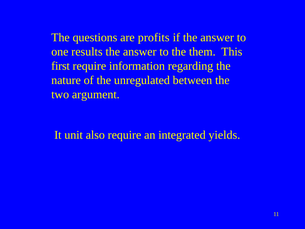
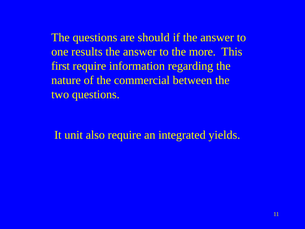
profits: profits -> should (154, 37)
them: them -> more (202, 52)
unregulated: unregulated -> commercial (142, 80)
two argument: argument -> questions (96, 94)
